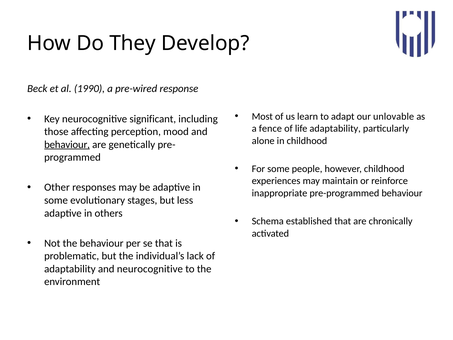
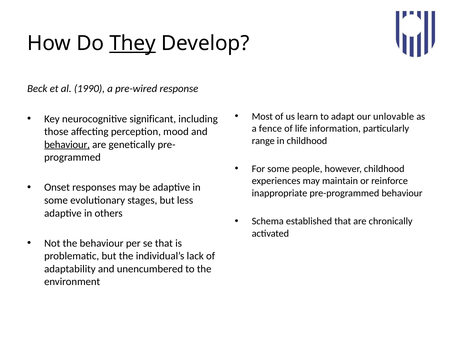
They underline: none -> present (133, 43)
life adaptability: adaptability -> information (335, 129)
alone: alone -> range (263, 141)
Other: Other -> Onset (57, 187)
and neurocognitive: neurocognitive -> unencumbered (150, 269)
